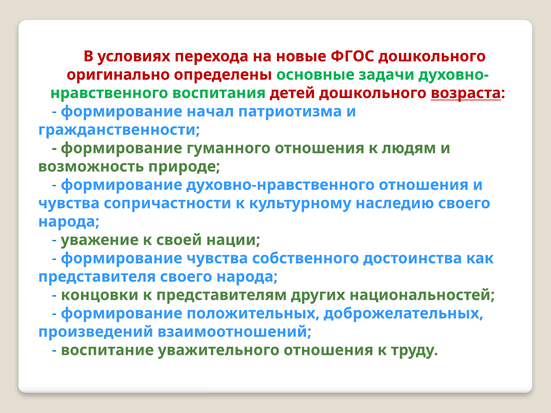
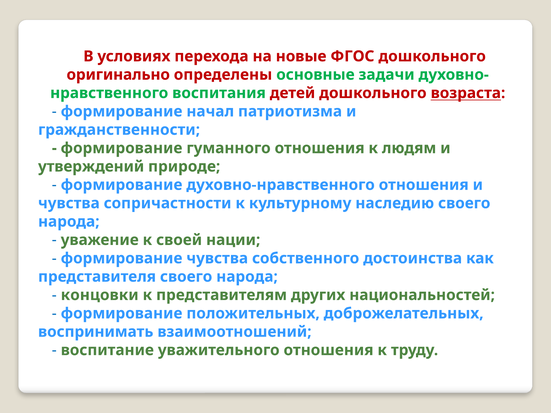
возможность: возможность -> утверждений (91, 167)
произведений: произведений -> воспринимать (96, 332)
